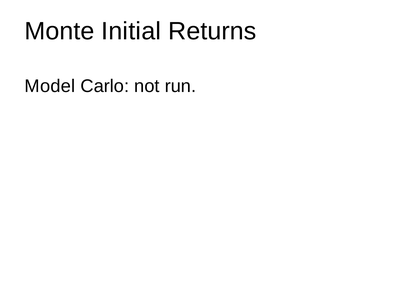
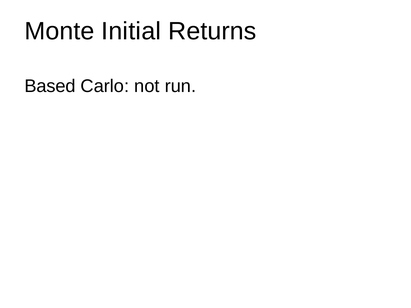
Model: Model -> Based (50, 86)
